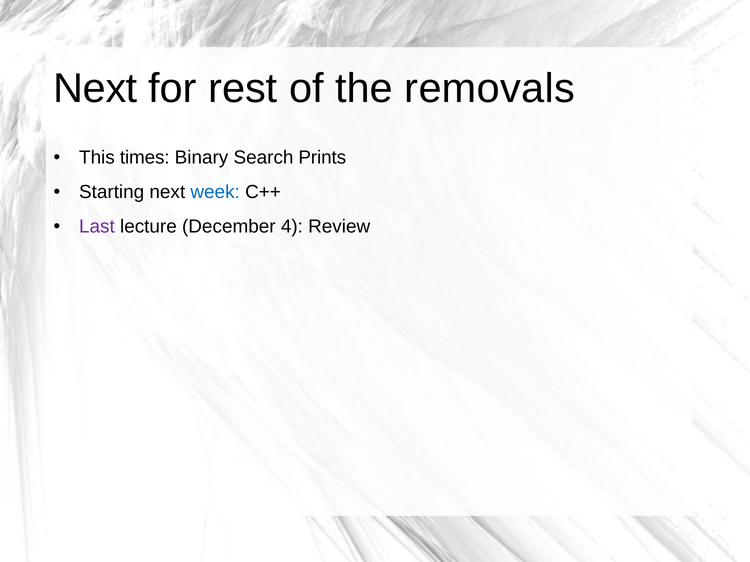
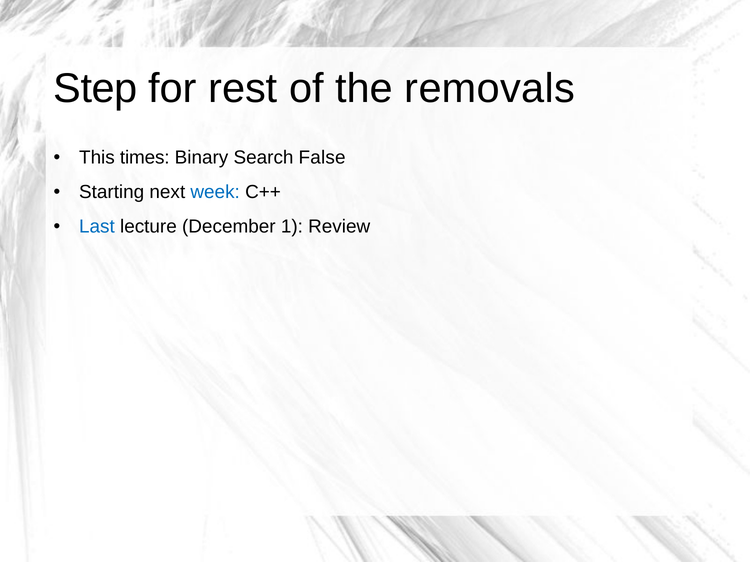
Next: Next -> Step (95, 89)
Prints: Prints -> False (322, 158)
Last colour: purple -> blue (97, 227)
4: 4 -> 1 (292, 227)
